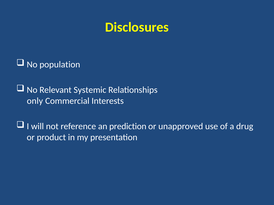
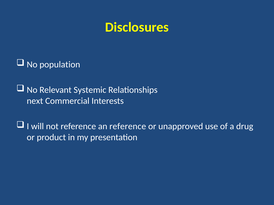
only: only -> next (35, 101)
an prediction: prediction -> reference (128, 127)
